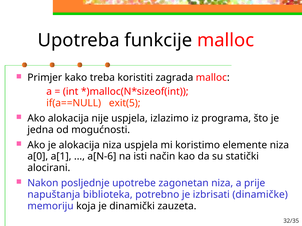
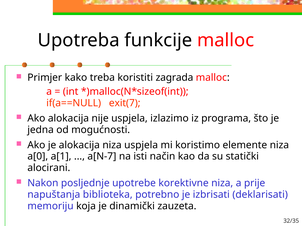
exit(5: exit(5 -> exit(7 (125, 103)
a[N-6: a[N-6 -> a[N-7 (102, 157)
zagonetan: zagonetan -> korektivne (184, 183)
dinamičke: dinamičke -> deklarisati (260, 195)
